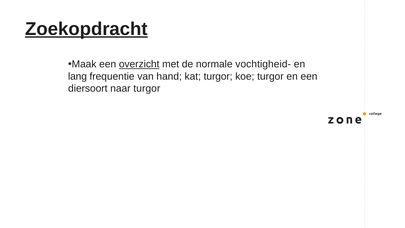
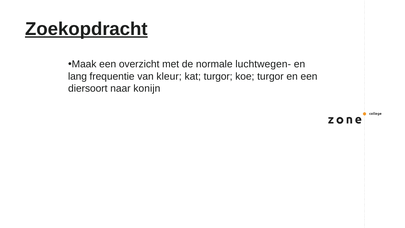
overzicht underline: present -> none (139, 64)
vochtigheid-: vochtigheid- -> luchtwegen- (263, 64)
hand: hand -> kleur (169, 76)
naar turgor: turgor -> konijn (147, 88)
